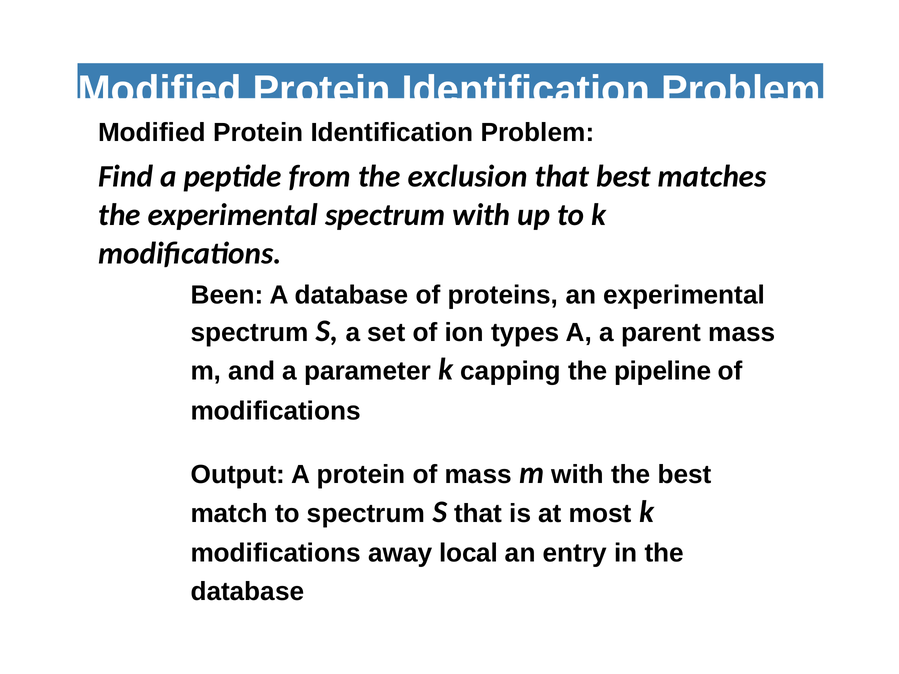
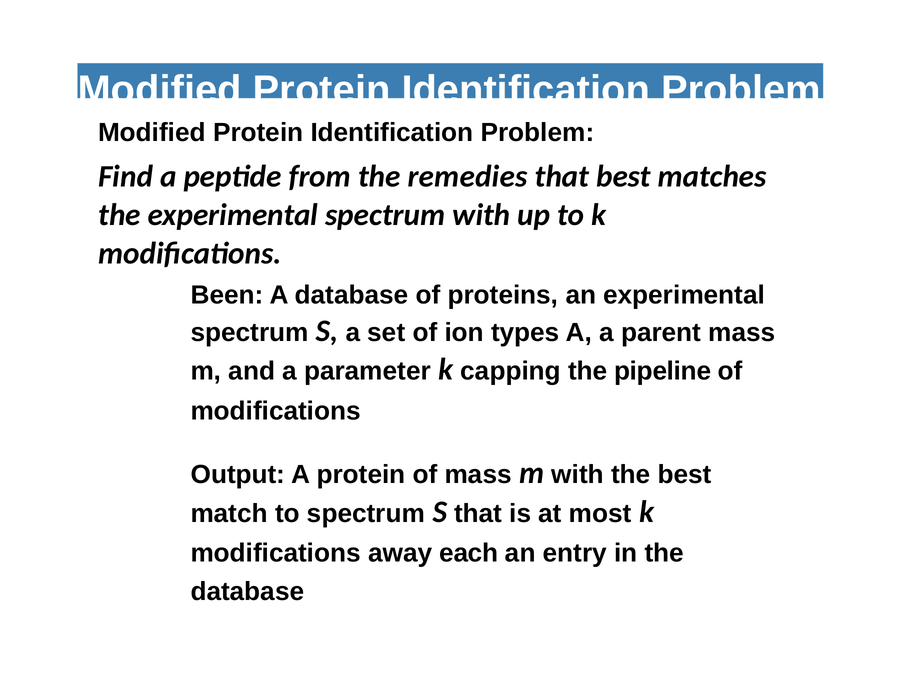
exclusion: exclusion -> remedies (468, 176)
local: local -> each (469, 553)
